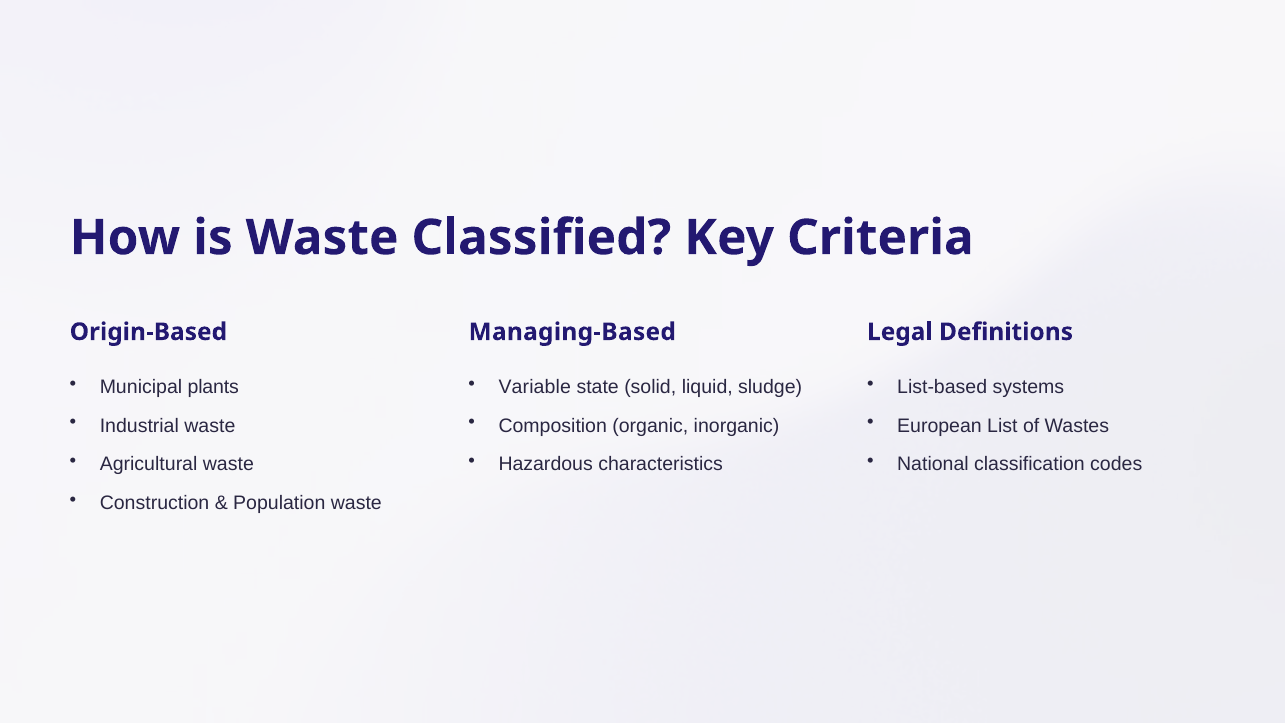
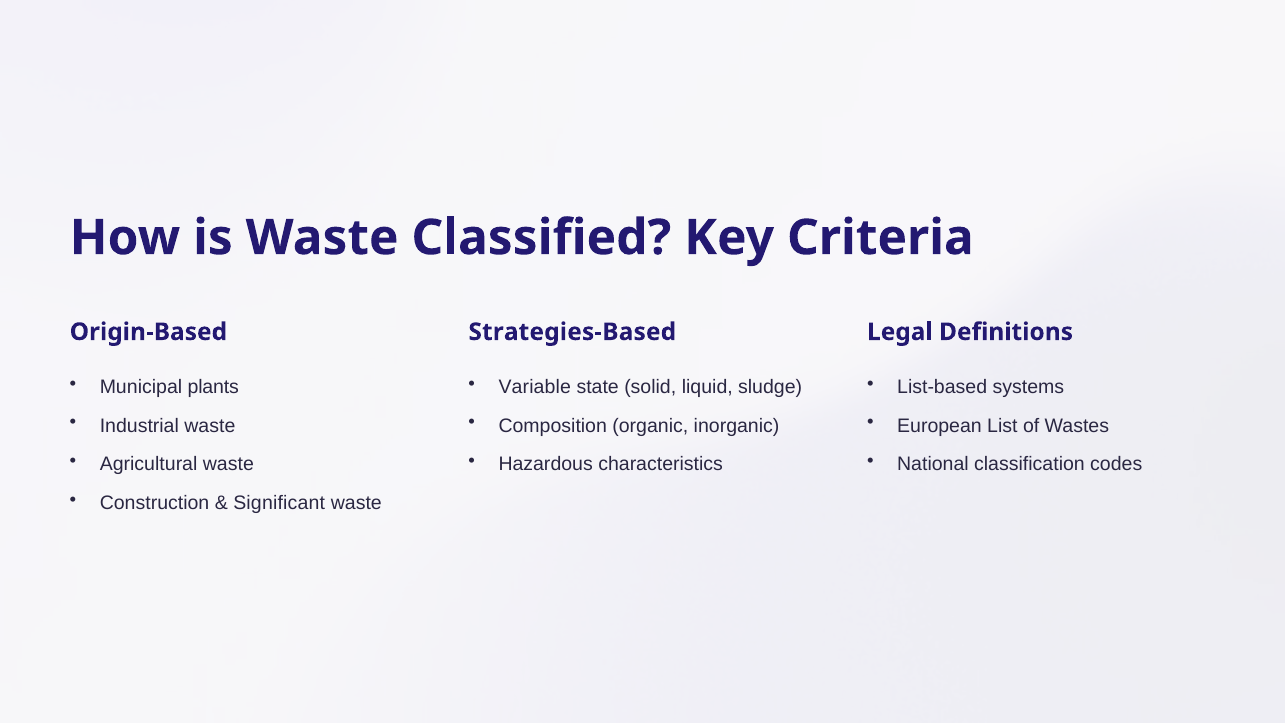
Managing-Based: Managing-Based -> Strategies-Based (572, 332)
Population: Population -> Significant (279, 503)
